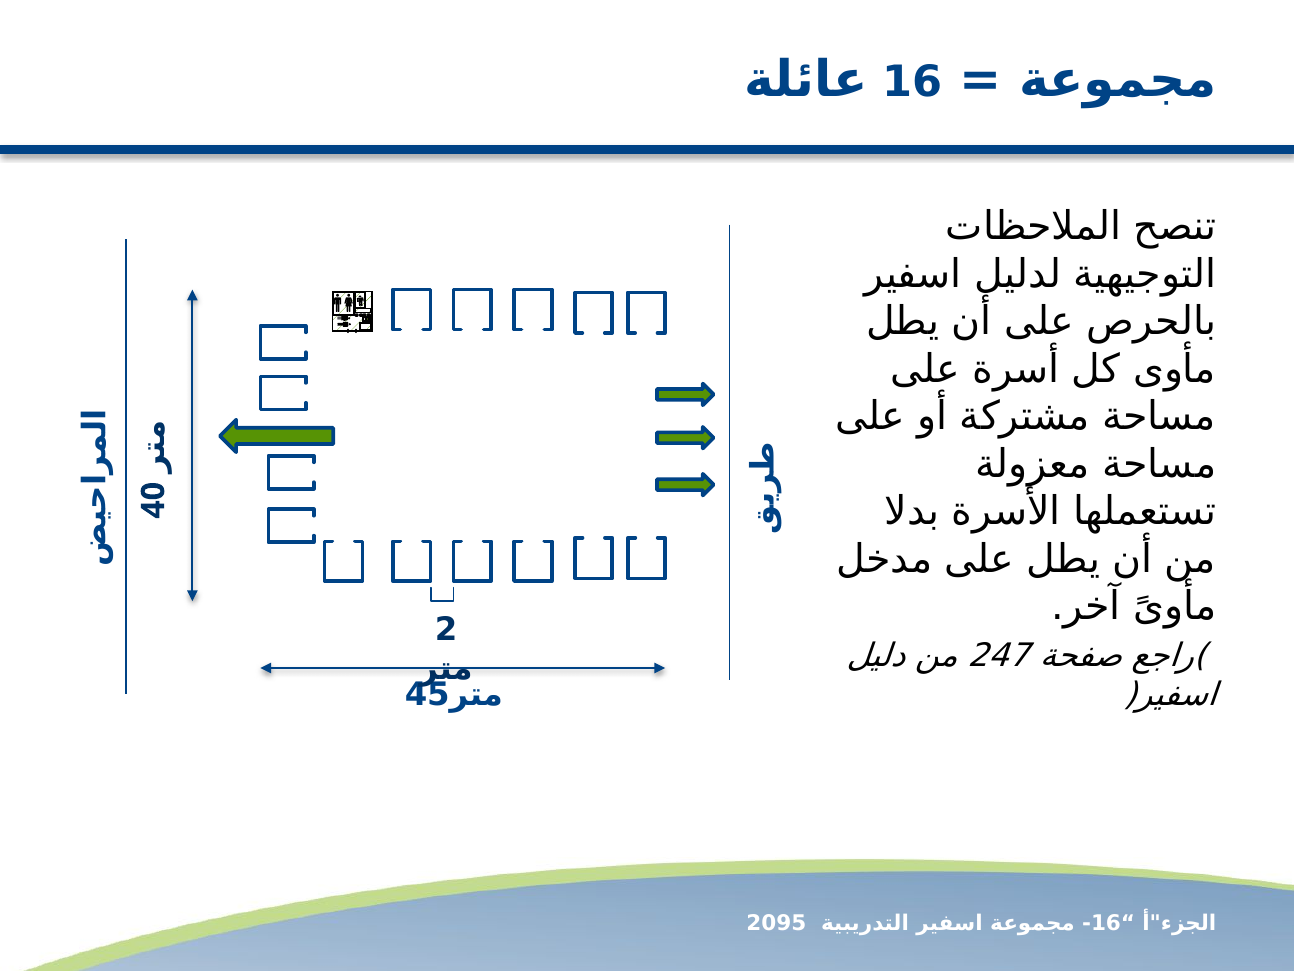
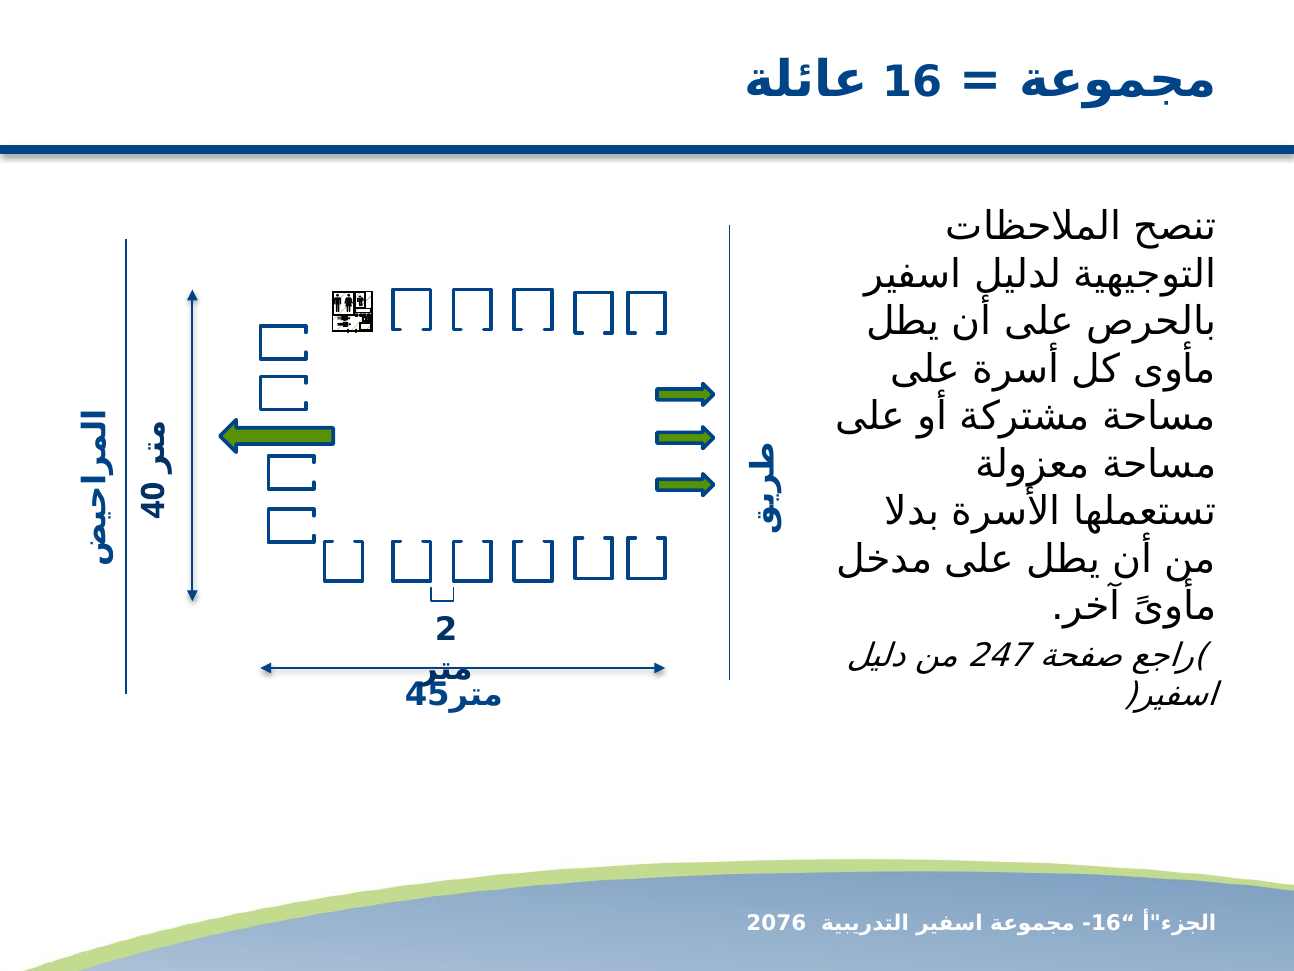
2095: 2095 -> 2076 (776, 923)
